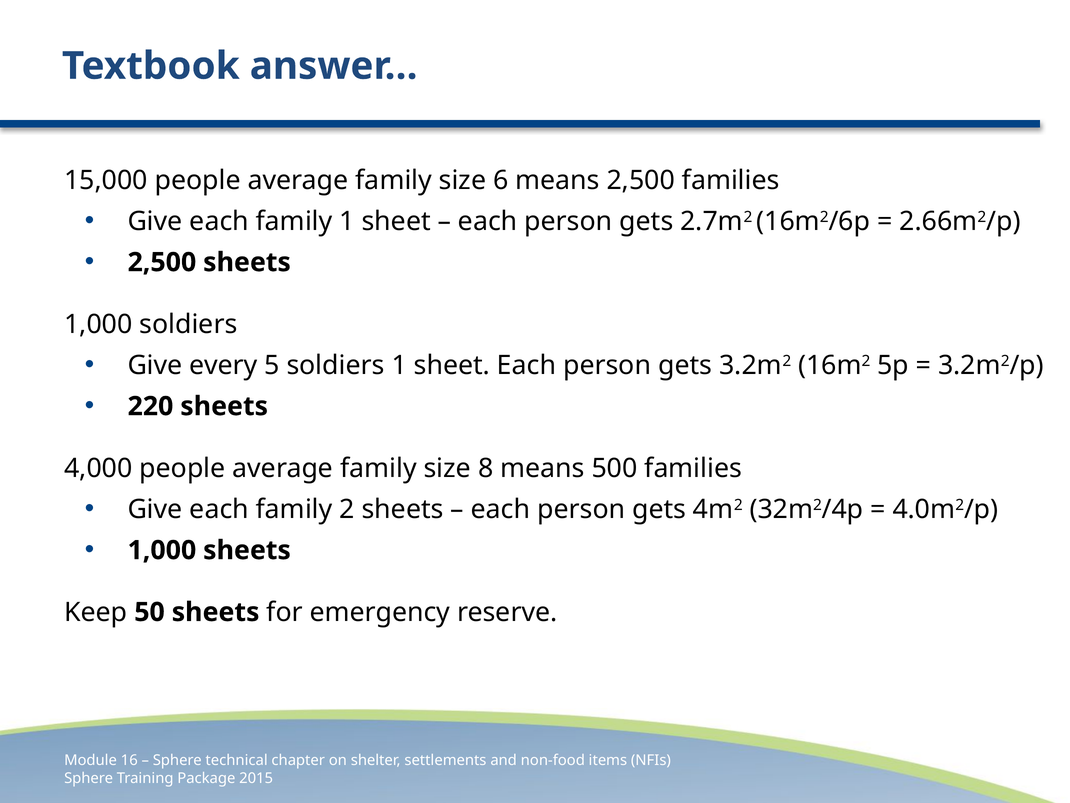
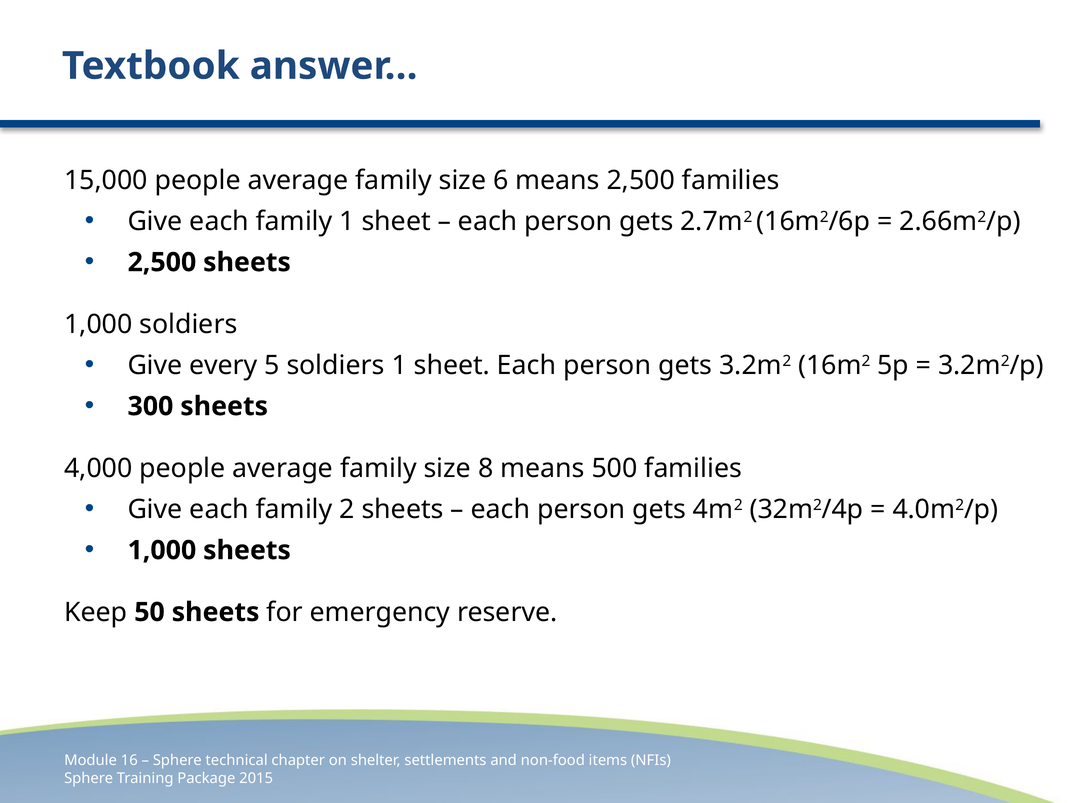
220: 220 -> 300 (150, 406)
